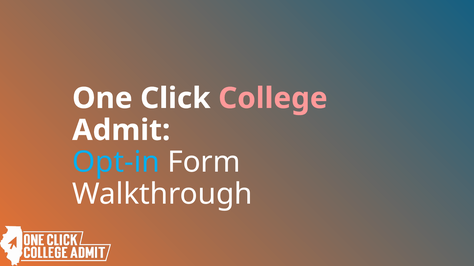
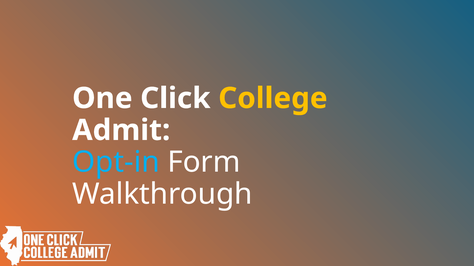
College colour: pink -> yellow (273, 99)
